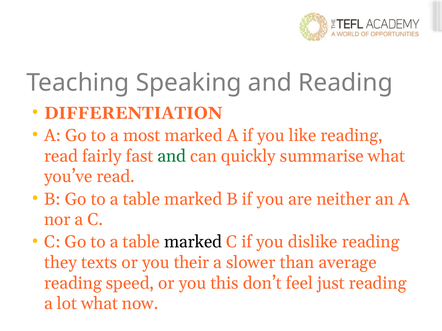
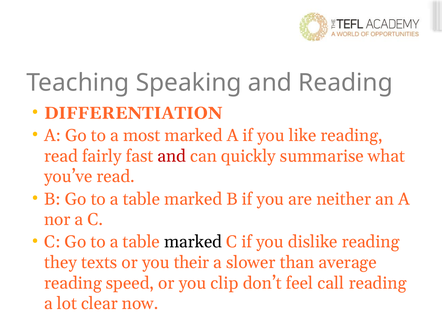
and colour: green -> red (172, 156)
this: this -> clip (224, 284)
just: just -> call (331, 284)
lot what: what -> clear (99, 304)
